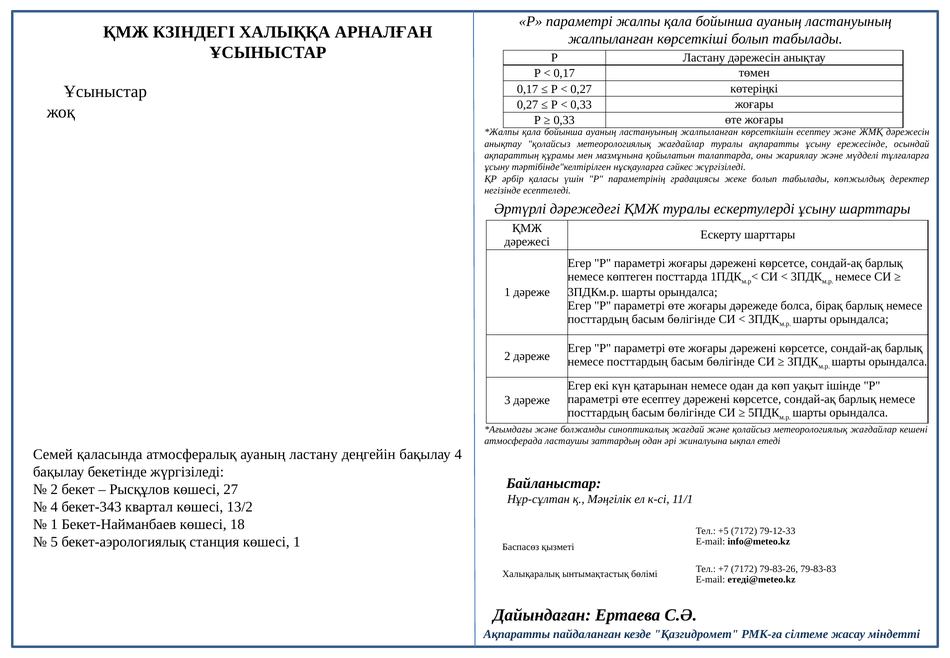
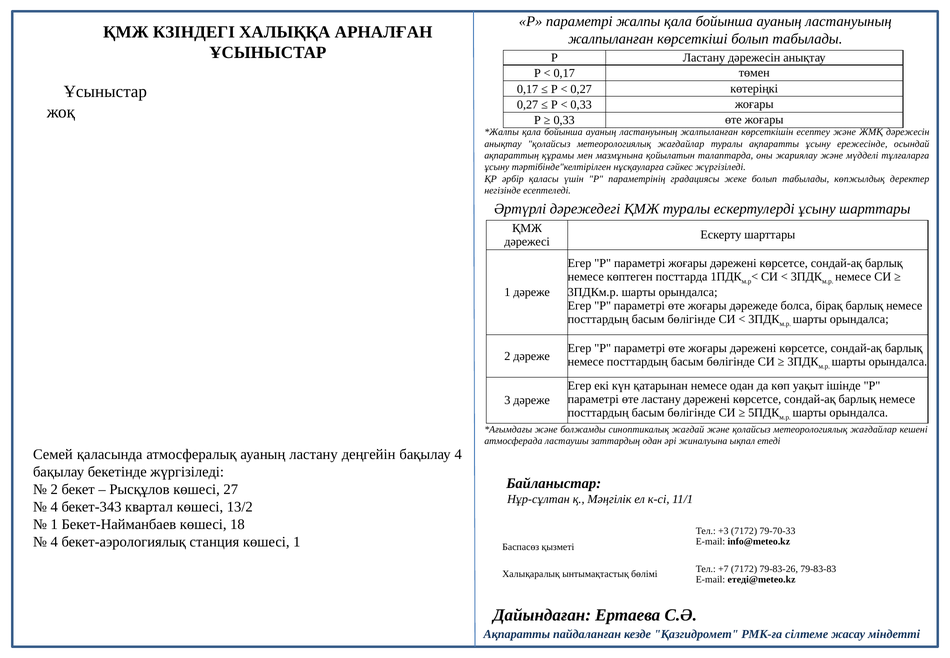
өте есептеу: есептеу -> ластану (661, 399)
+5: +5 -> +3 (723, 531)
79-12-33: 79-12-33 -> 79-70-33 (777, 531)
5: 5 -> 4 (54, 542)
